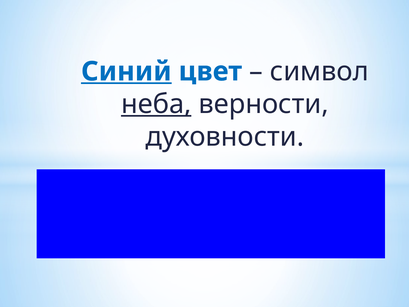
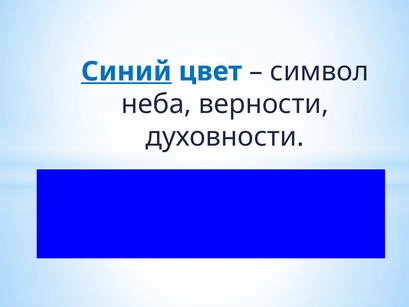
неба underline: present -> none (156, 104)
